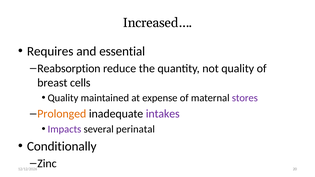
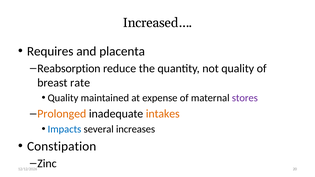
essential: essential -> placenta (122, 51)
cells: cells -> rate (80, 83)
intakes colour: purple -> orange (163, 114)
Impacts colour: purple -> blue (64, 129)
perinatal: perinatal -> increases (136, 129)
Conditionally: Conditionally -> Constipation (62, 146)
